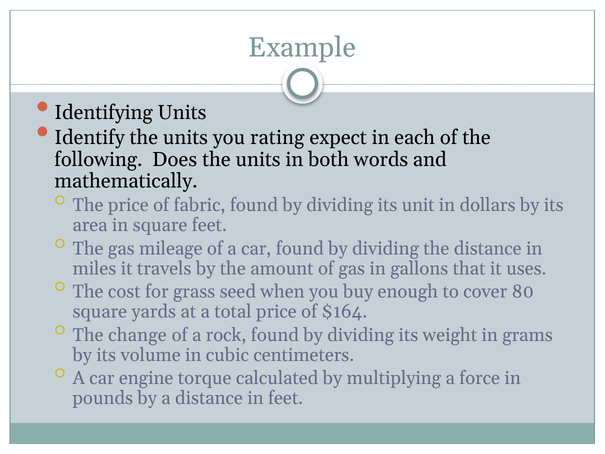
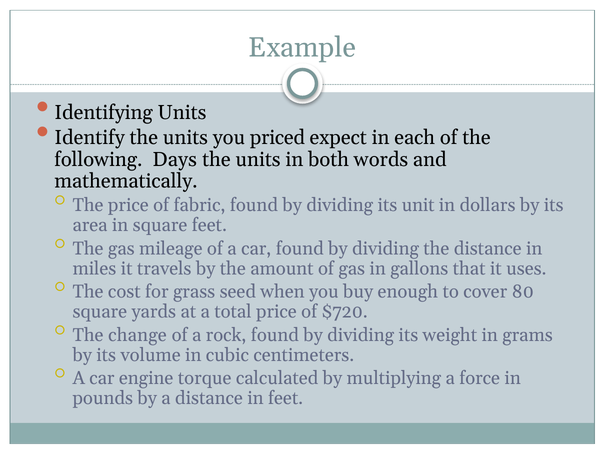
rating: rating -> priced (277, 138)
Does: Does -> Days (175, 159)
$164: $164 -> $720 (345, 312)
